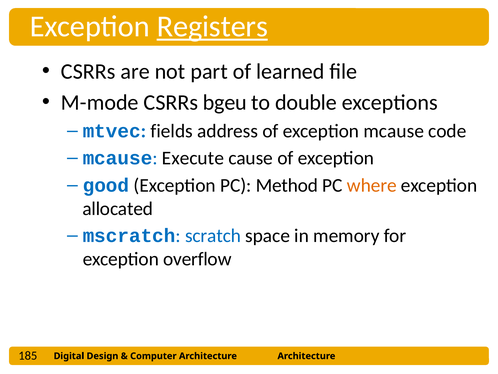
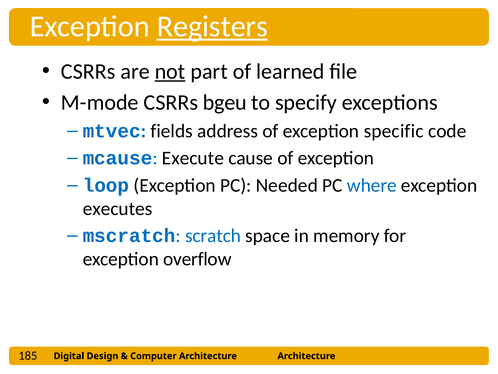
not underline: none -> present (170, 71)
double: double -> specify (306, 102)
exception mcause: mcause -> specific (394, 131)
good: good -> loop (106, 185)
Method: Method -> Needed (287, 185)
where colour: orange -> blue (372, 185)
allocated: allocated -> executes (118, 208)
